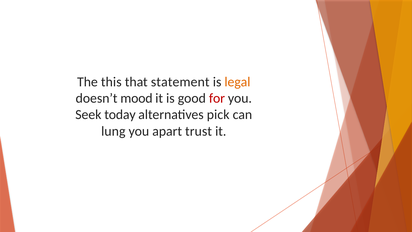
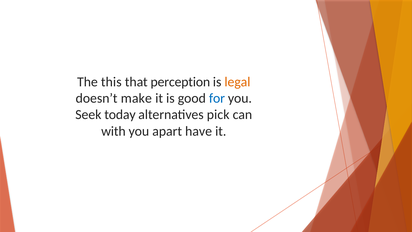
statement: statement -> perception (180, 82)
mood: mood -> make (136, 98)
for colour: red -> blue (217, 98)
lung: lung -> with (113, 131)
trust: trust -> have (199, 131)
